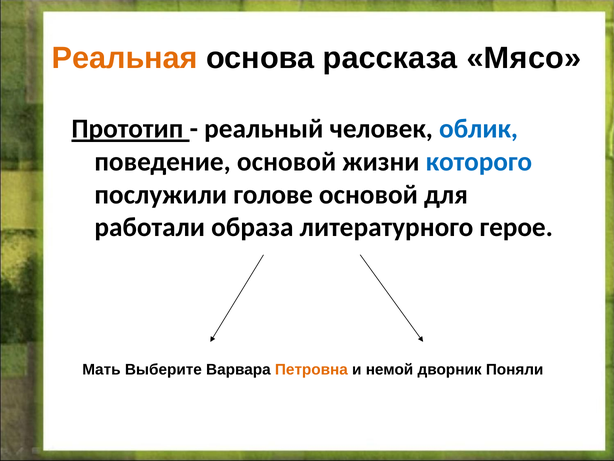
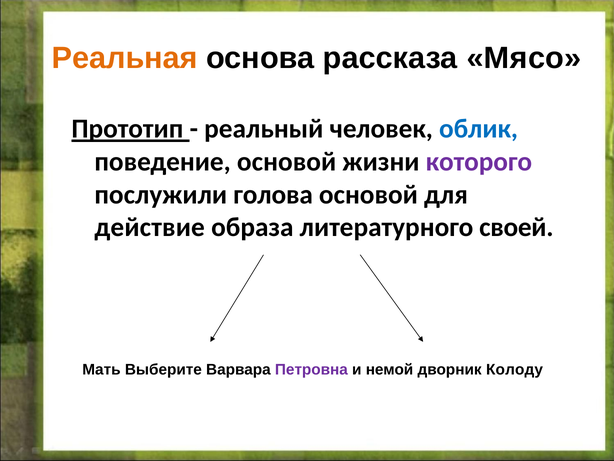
которого colour: blue -> purple (479, 162)
голове: голове -> голова (273, 194)
работали: работали -> действие (150, 227)
герое: герое -> своей (516, 227)
Петровна colour: orange -> purple (311, 369)
Поняли: Поняли -> Колоду (515, 369)
